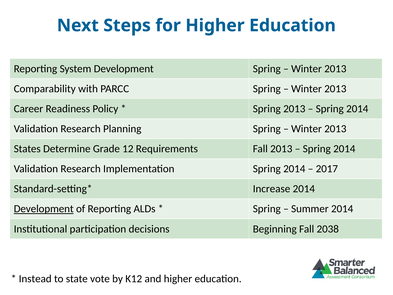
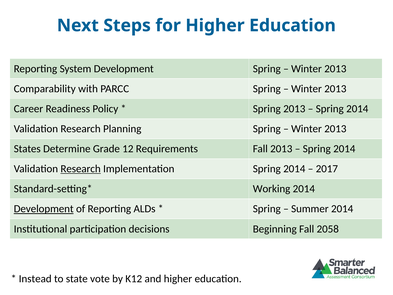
Research underline: none -> present (81, 169)
Increase: Increase -> Working (272, 189)
2038: 2038 -> 2058 (328, 229)
